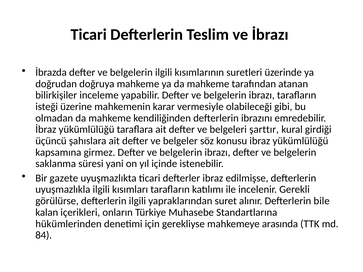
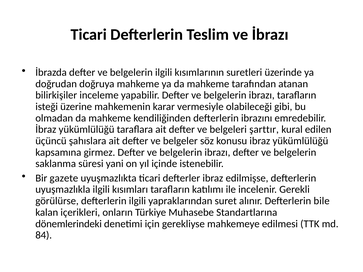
girdiği: girdiği -> edilen (318, 130)
hükümlerinden: hükümlerinden -> dönemlerindeki (69, 224)
arasında: arasında -> edilmesi (280, 224)
